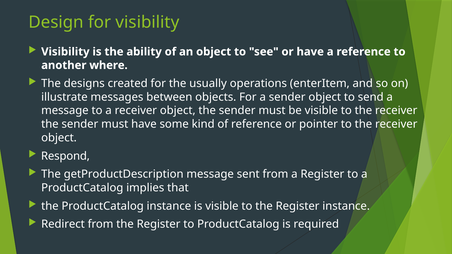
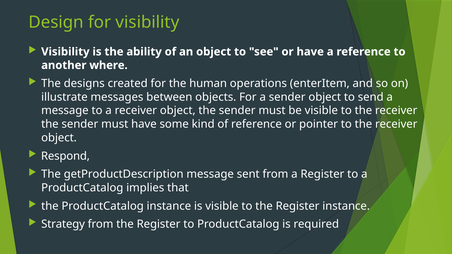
usually: usually -> human (208, 84)
Redirect: Redirect -> Strategy (63, 224)
